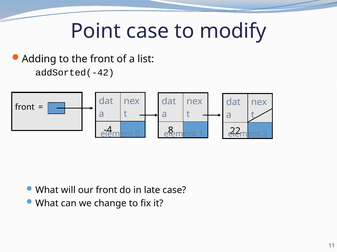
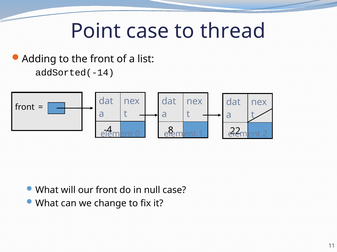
modify: modify -> thread (233, 31)
addSorted(-42: addSorted(-42 -> addSorted(-14 (75, 73)
late: late -> null (152, 191)
